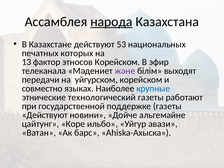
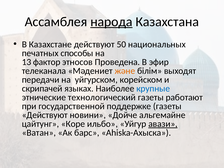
53: 53 -> 50 (121, 44)
которых: которых -> способы (77, 53)
этносов Корейском: Корейском -> Проведена (117, 62)
және colour: purple -> orange (125, 71)
совместно: совместно -> скрипачей (42, 89)
авази underline: none -> present (163, 124)
